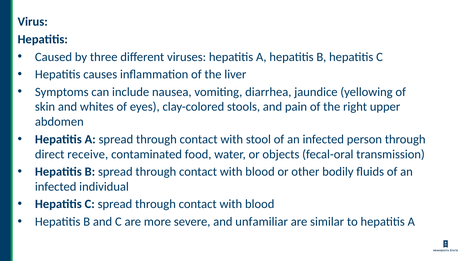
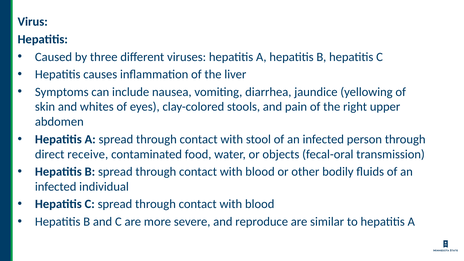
unfamiliar: unfamiliar -> reproduce (262, 222)
